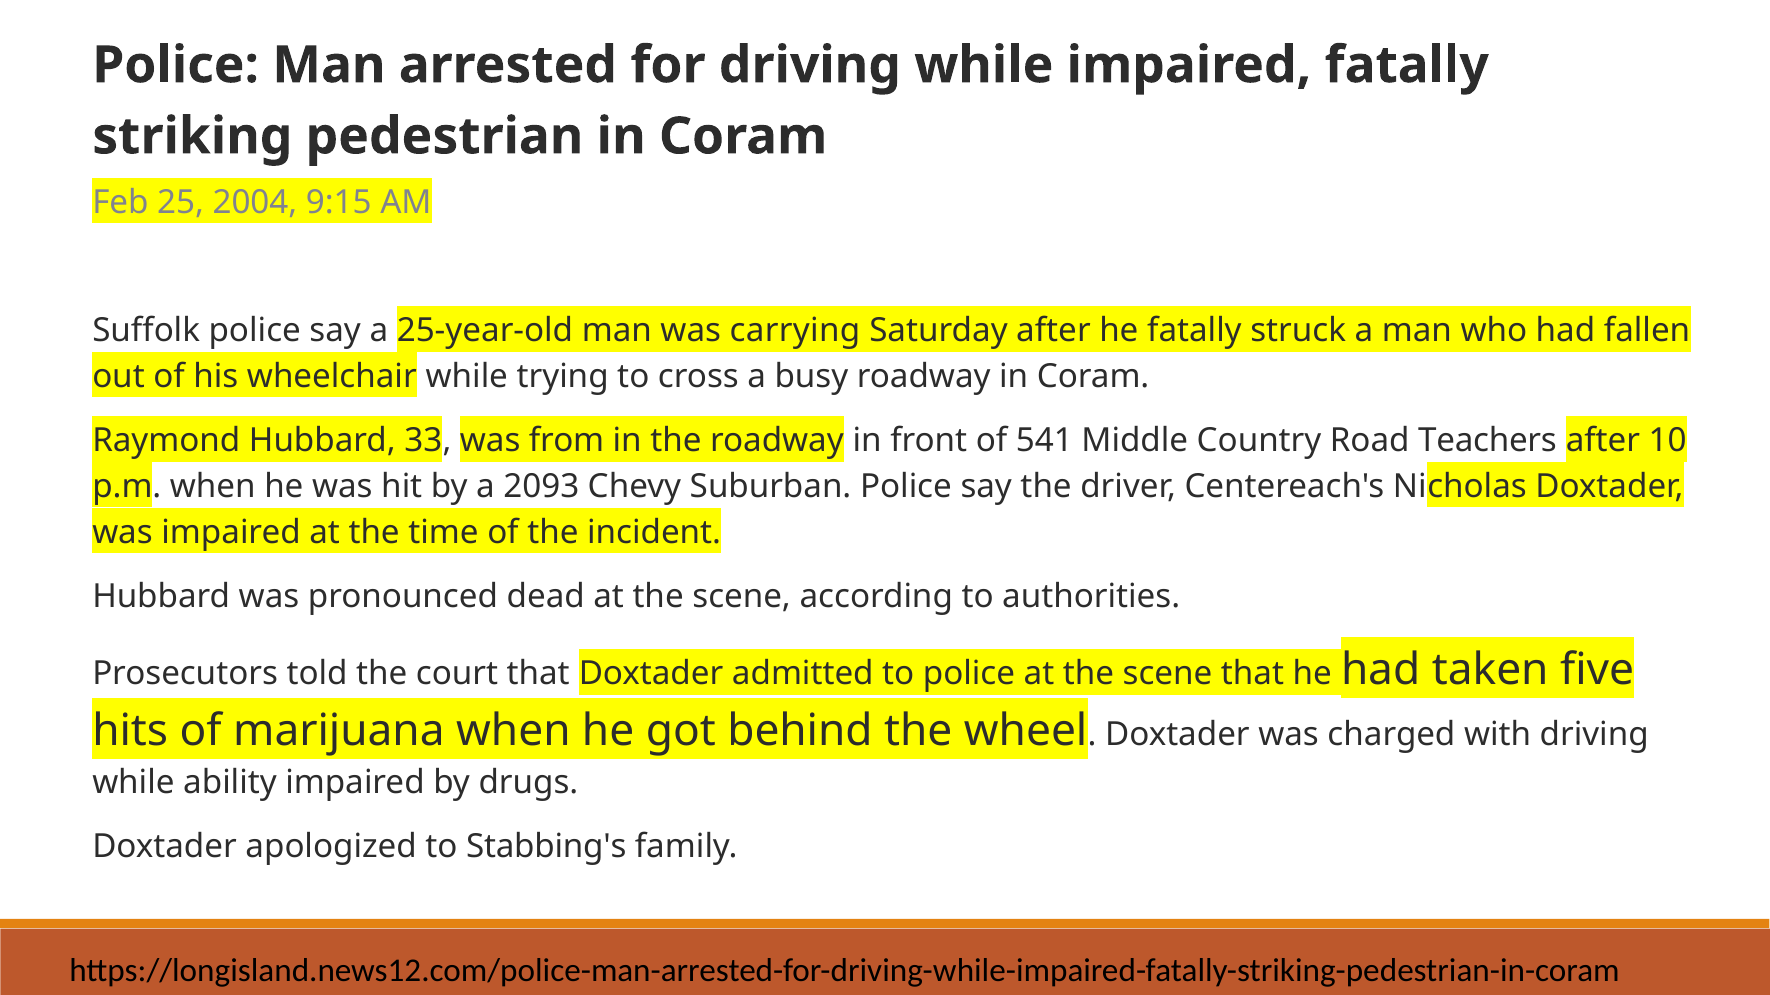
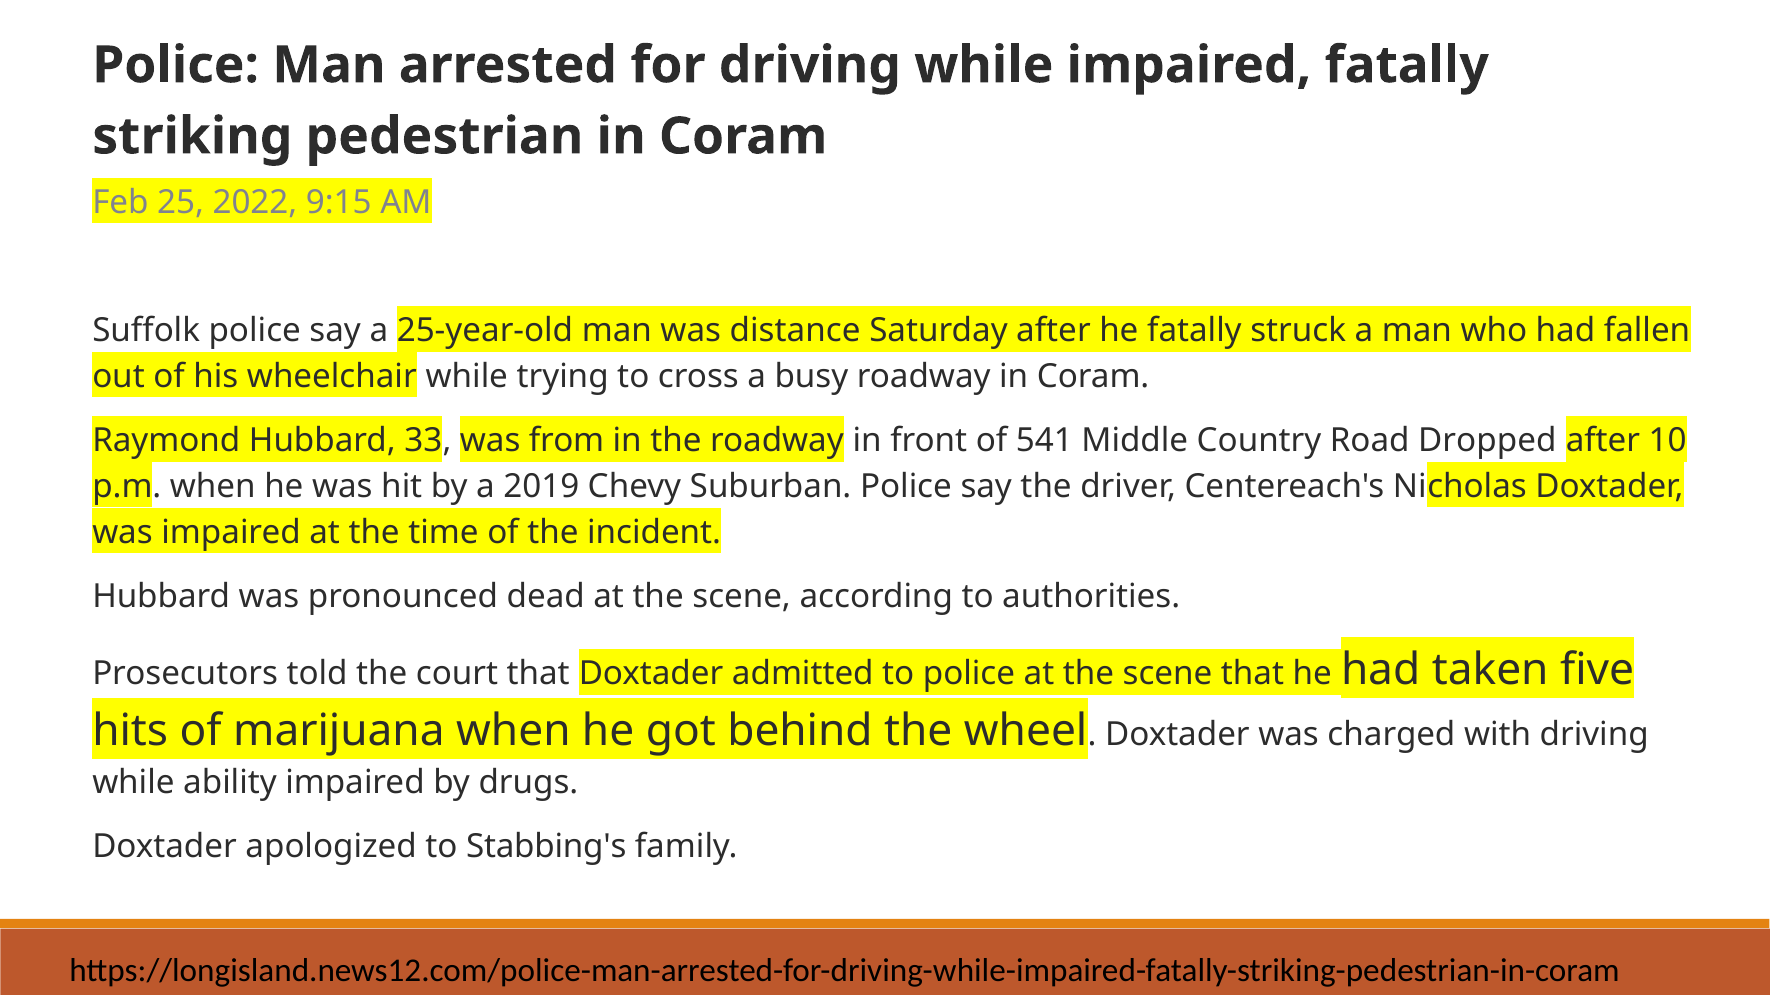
2004: 2004 -> 2022 (255, 203)
carrying: carrying -> distance (795, 331)
Teachers: Teachers -> Dropped (1487, 441)
2093: 2093 -> 2019 (541, 487)
